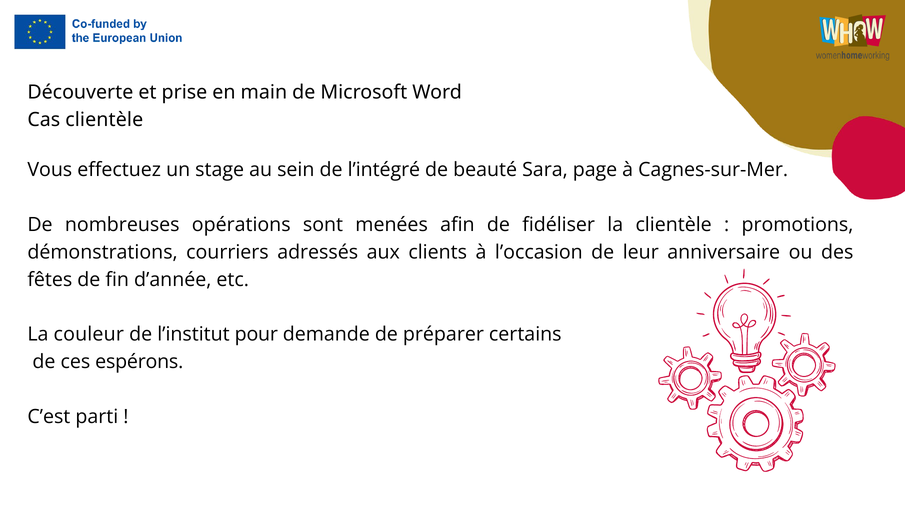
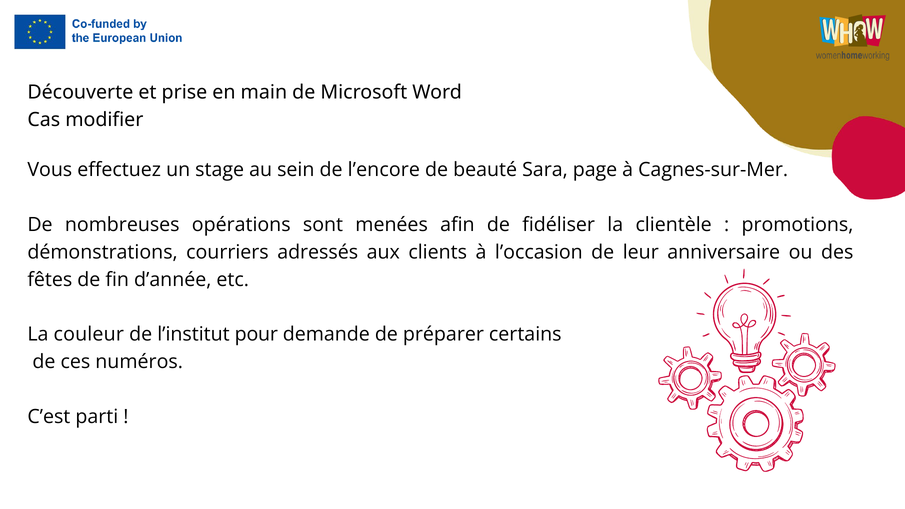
Cas clientèle: clientèle -> modifier (104, 120)
l’intégré: l’intégré -> l’encore (384, 170)
espérons: espérons -> numéros (139, 362)
